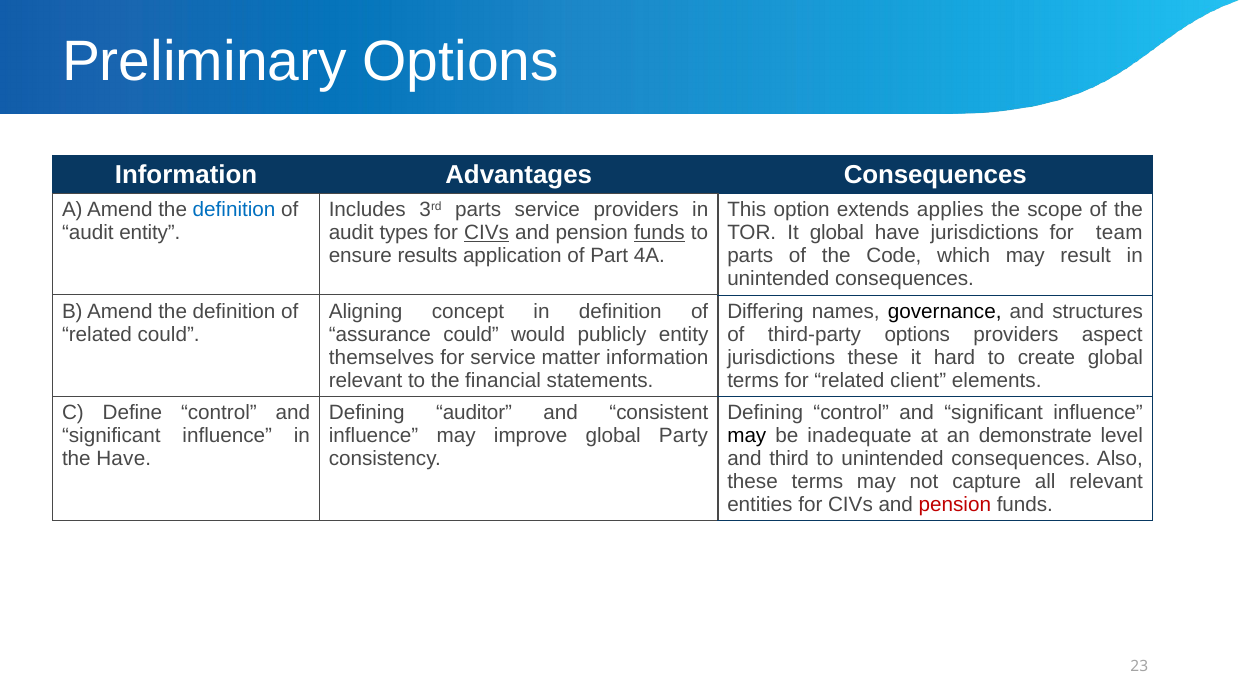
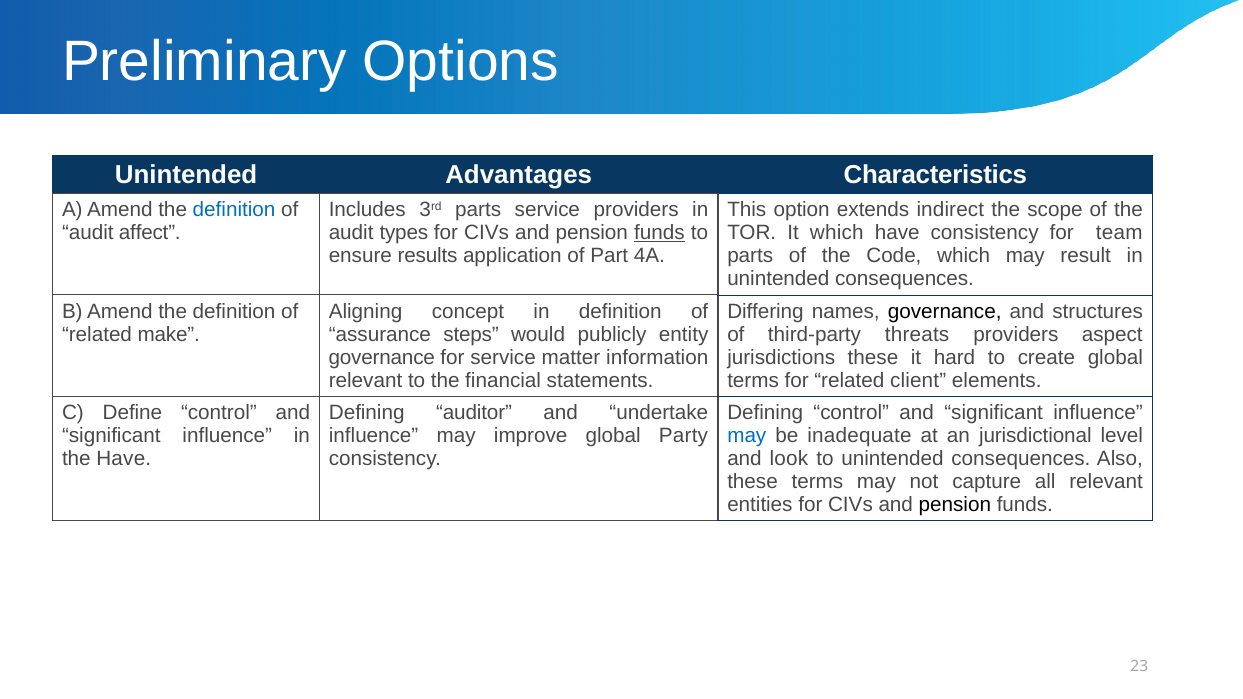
Information: Information -> Unintended (186, 175)
Advantages Consequences: Consequences -> Characteristics (935, 175)
applies: applies -> indirect (950, 210)
audit entity: entity -> affect (150, 233)
CIVs underline: present -> none (487, 233)
It global: global -> which (837, 233)
have jurisdictions: jurisdictions -> consistency (985, 233)
related could: could -> make (169, 334)
assurance could: could -> steps (471, 334)
third-party options: options -> threats (917, 334)
themselves: themselves -> governance (382, 357)
consistent: consistent -> undertake (659, 413)
may colour: black -> blue (747, 436)
demonstrate: demonstrate -> jurisdictional (1035, 436)
third: third -> look (789, 459)
pension colour: red -> black (955, 505)
